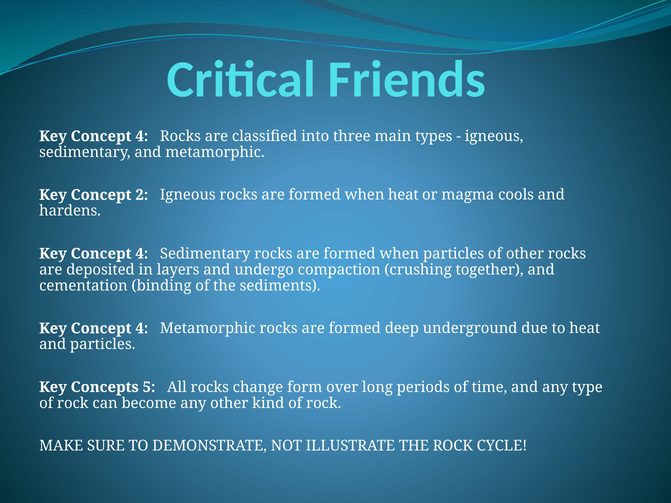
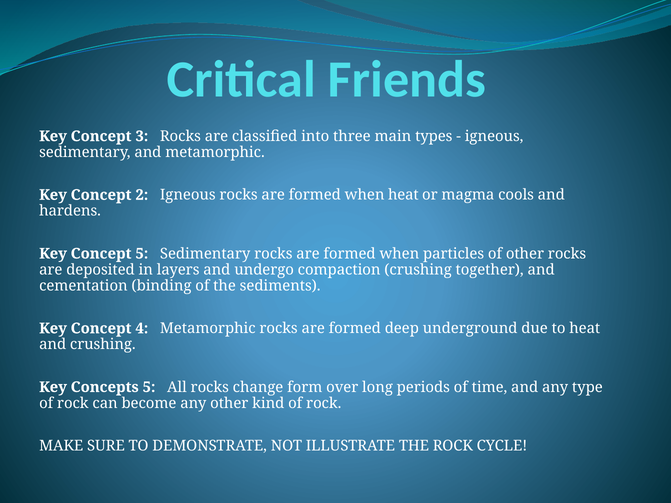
4: 4 -> 3 (142, 136)
4: 4 -> 5 (142, 254)
and particles: particles -> crushing (103, 345)
